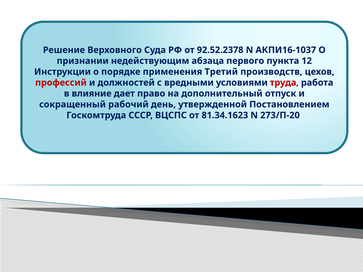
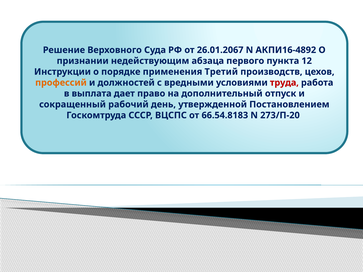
92.52.2378: 92.52.2378 -> 26.01.2067 (220, 50)
АКПИ16-1037: АКПИ16-1037 -> АКПИ16-4892 (286, 50)
профессий colour: red -> orange (61, 83)
влияние: влияние -> выплата (92, 94)
81.34.1623: 81.34.1623 -> 66.54.8183 (225, 115)
